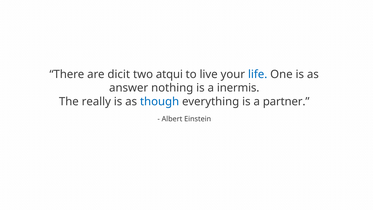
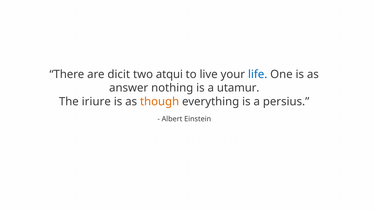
inermis: inermis -> utamur (238, 88)
really: really -> iriure (96, 102)
though colour: blue -> orange (160, 102)
partner: partner -> persius (286, 102)
